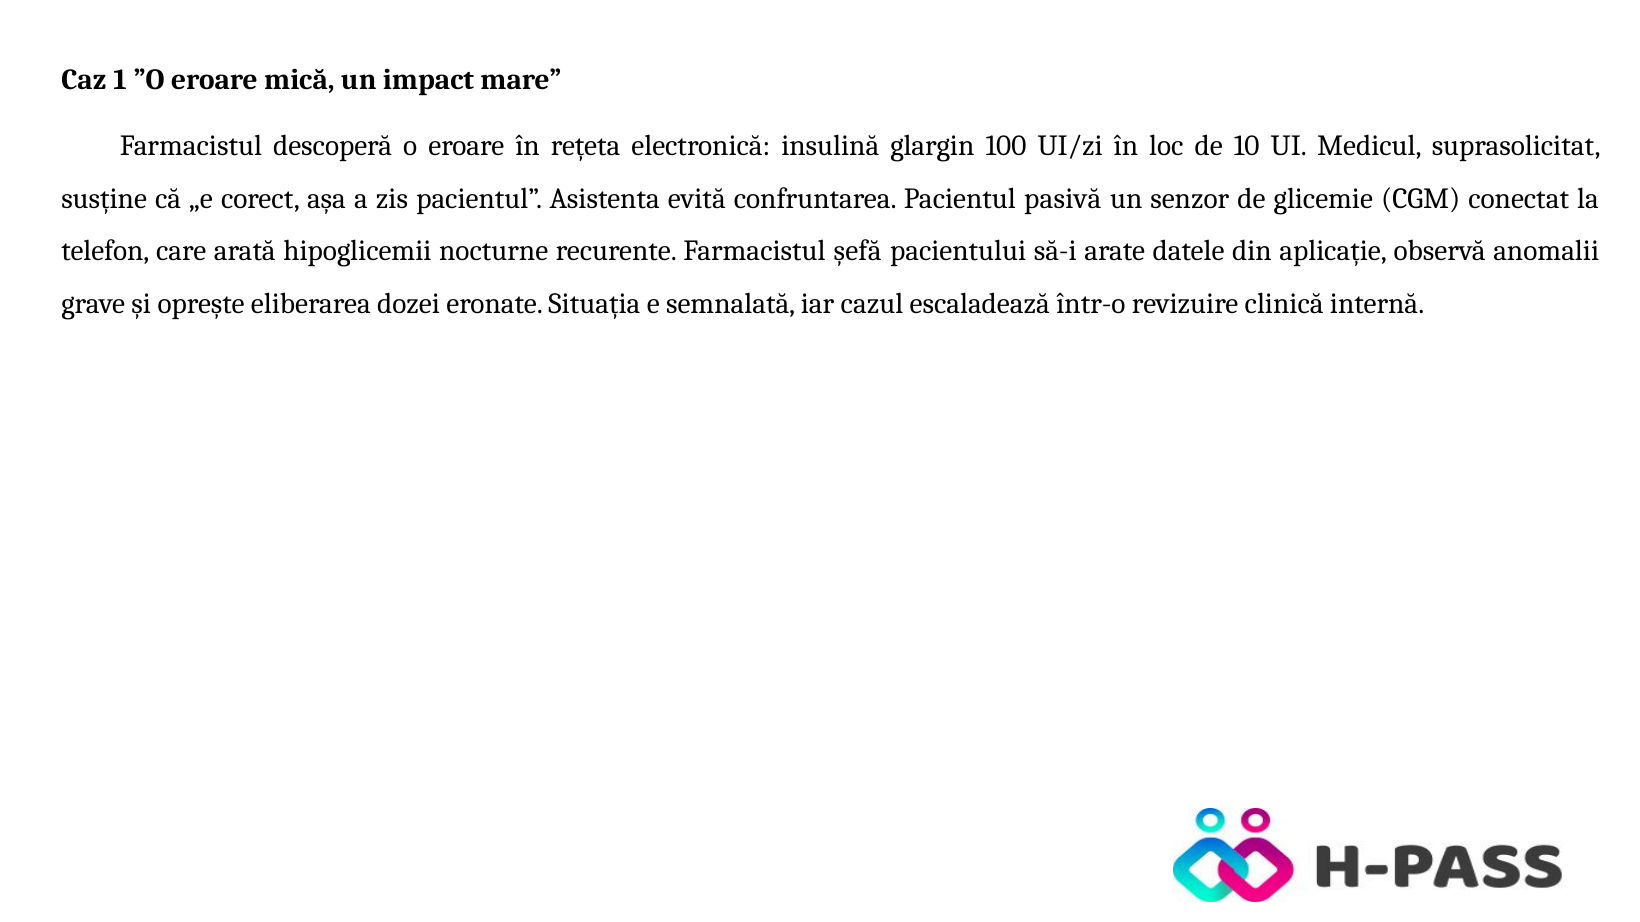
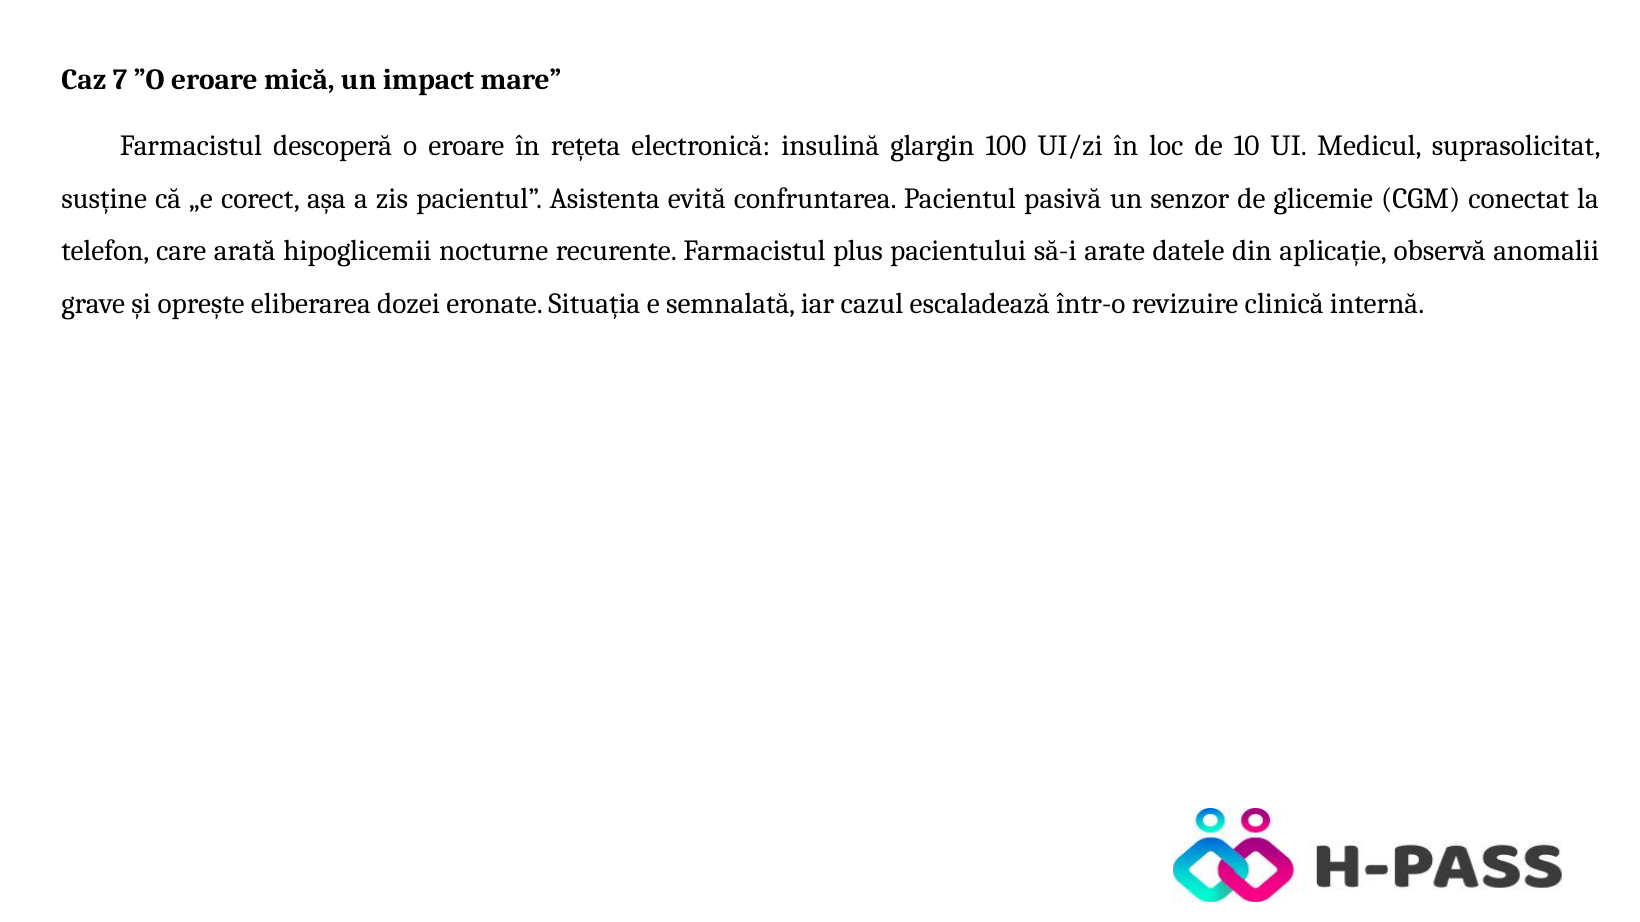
1: 1 -> 7 (120, 80)
șefă: șefă -> plus (858, 251)
